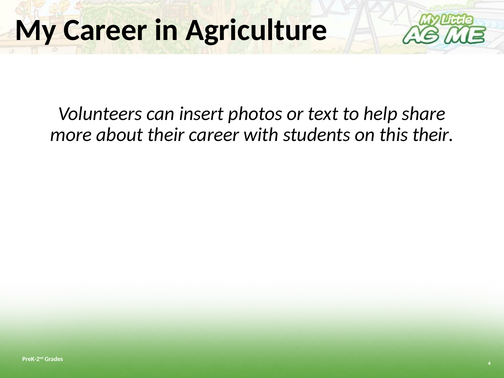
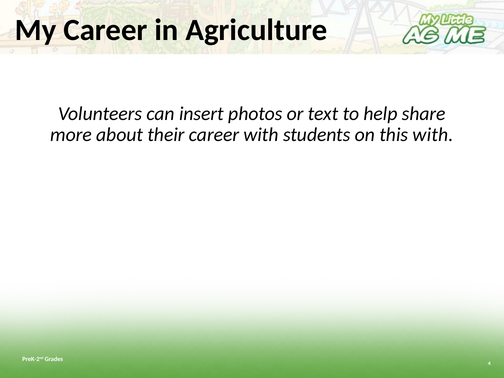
this their: their -> with (433, 135)
